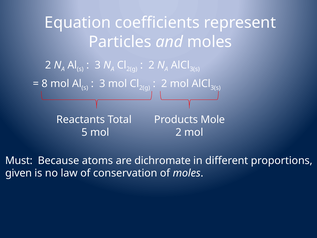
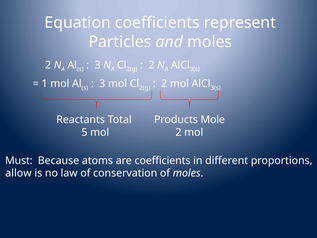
8: 8 -> 1 (45, 84)
are dichromate: dichromate -> coefficients (163, 160)
given: given -> allow (18, 173)
